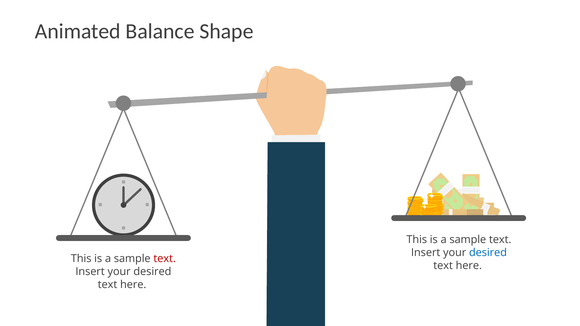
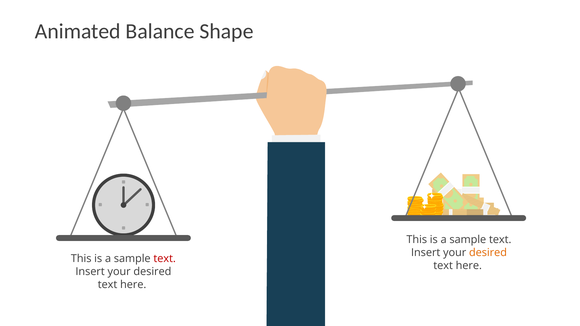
desired colour: blue -> orange (488, 253)
